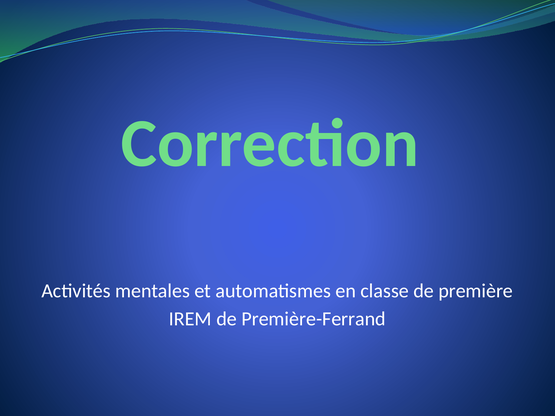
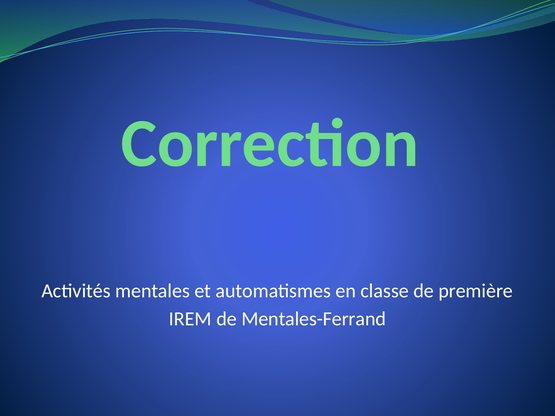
Première-Ferrand: Première-Ferrand -> Mentales-Ferrand (314, 319)
